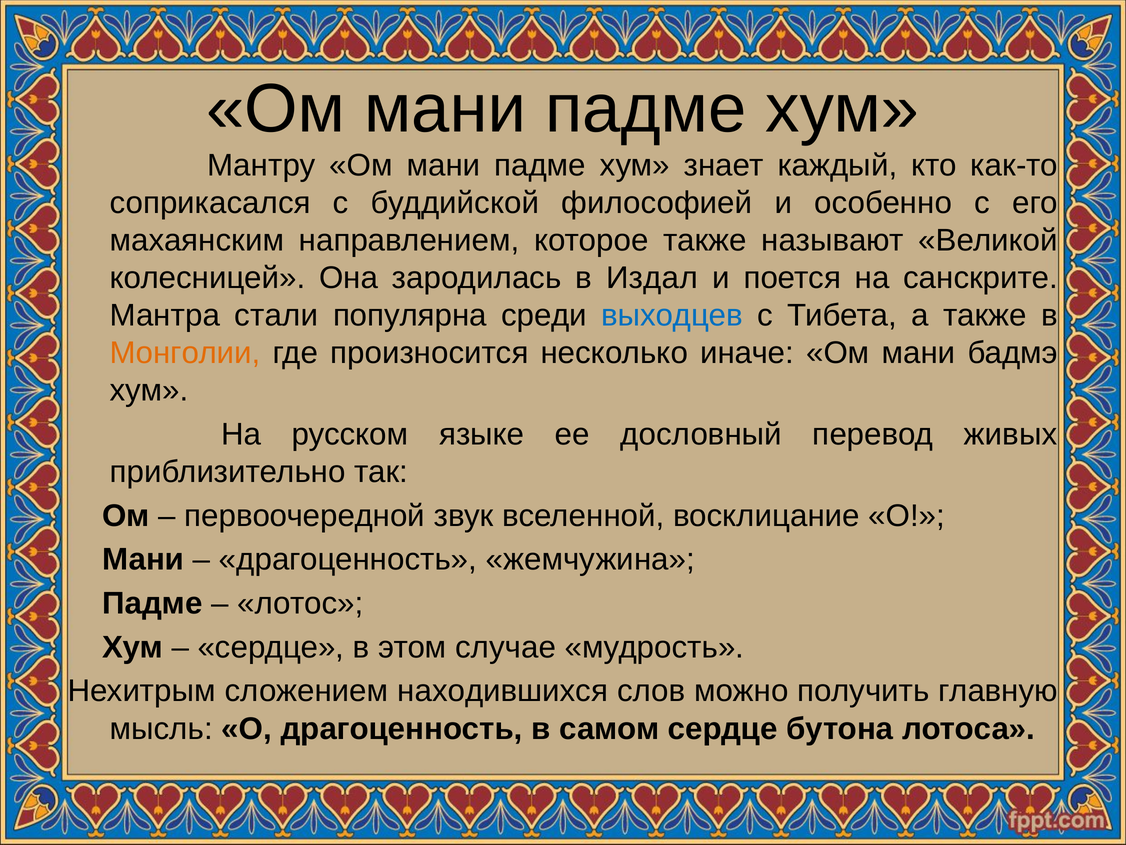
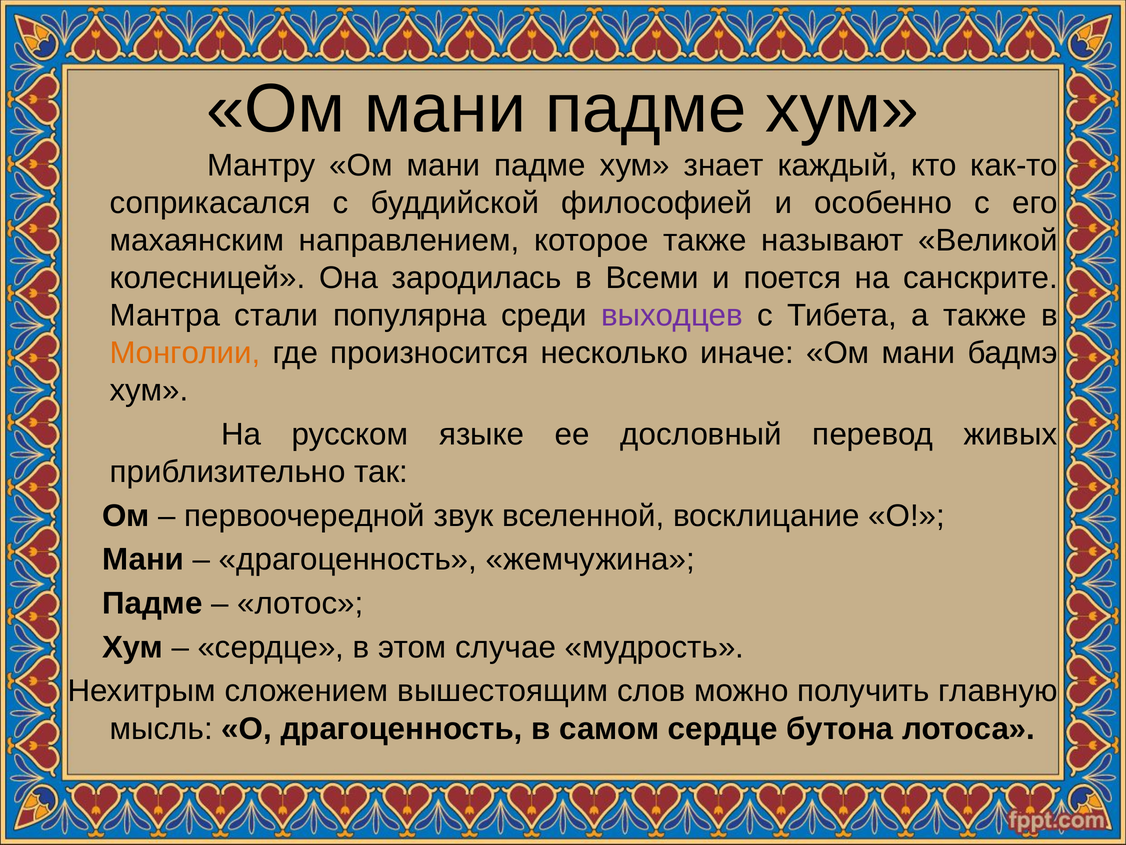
Издал: Издал -> Всеми (652, 278)
выходцев colour: blue -> purple (672, 315)
находившихся: находившихся -> вышестоящим (503, 691)
